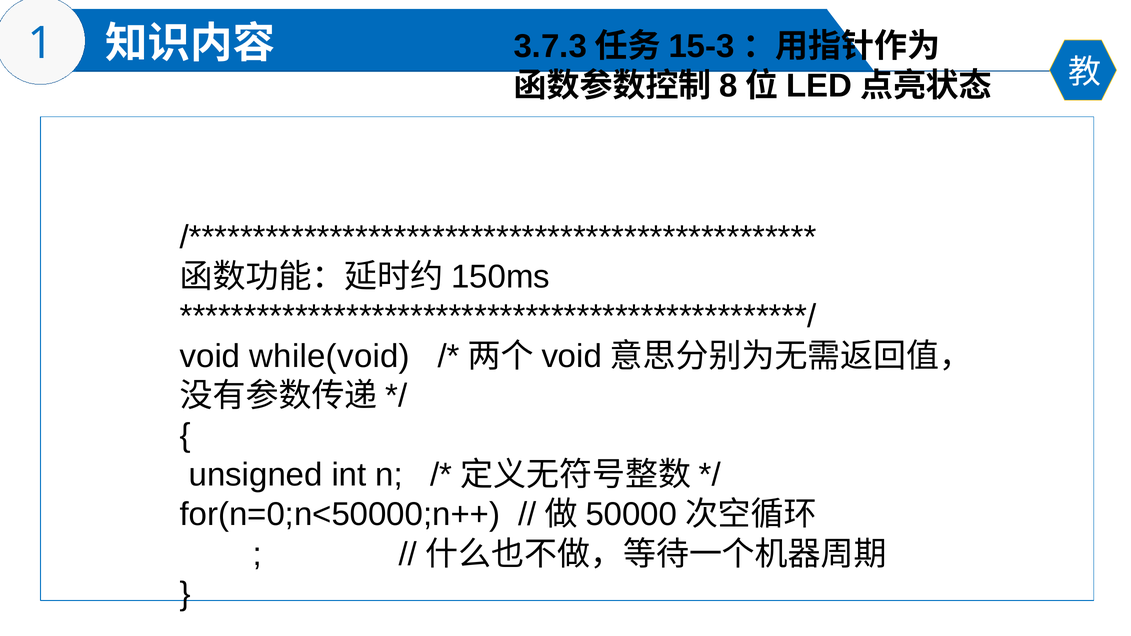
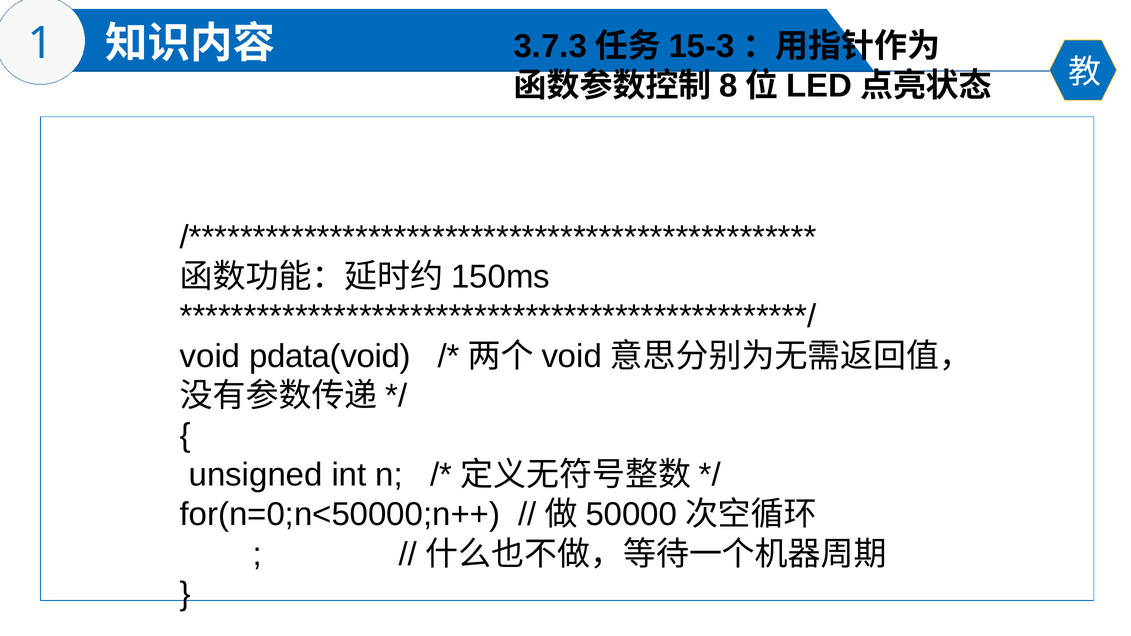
while(void: while(void -> pdata(void (330, 356)
